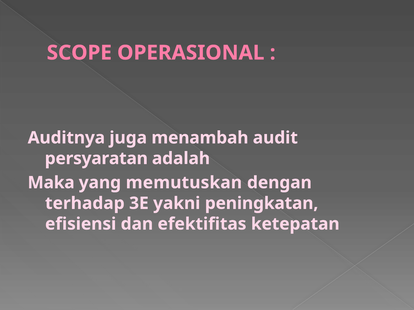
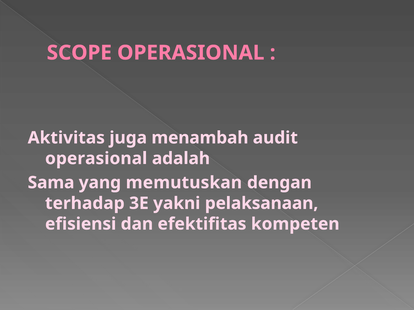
Auditnya: Auditnya -> Aktivitas (66, 138)
persyaratan: persyaratan -> operasional (96, 159)
Maka: Maka -> Sama (51, 183)
peningkatan: peningkatan -> pelaksanaan (262, 204)
ketepatan: ketepatan -> kompeten (295, 224)
